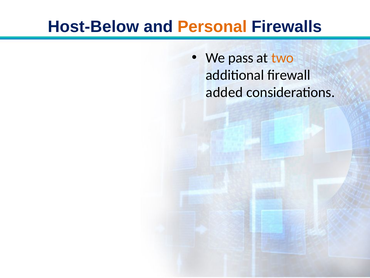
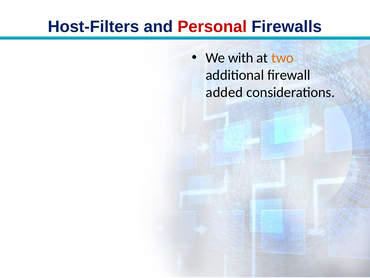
Host-Below: Host-Below -> Host-Filters (93, 27)
Personal colour: orange -> red (212, 27)
pass: pass -> with (241, 58)
